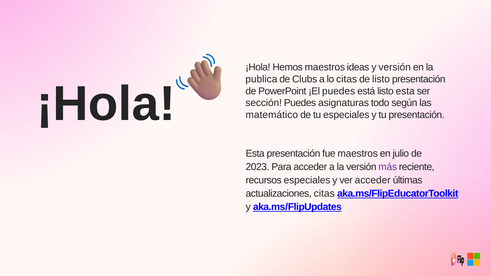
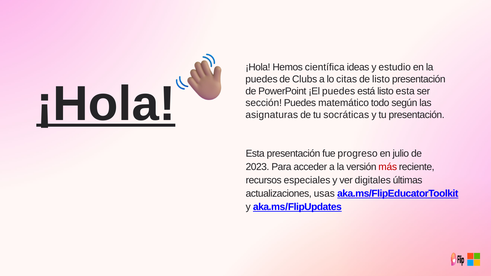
Hemos maestros: maestros -> científica (325, 67)
y versión: versión -> estudio (395, 67)
publica: publica -> puedes (261, 79)
¡Hola underline: none -> present (106, 104)
asignaturas: asignaturas -> matemático (344, 103)
matemático: matemático -> asignaturas (272, 115)
tu especiales: especiales -> socráticas (346, 115)
fue maestros: maestros -> progreso (358, 154)
más colour: purple -> red (388, 167)
ver acceder: acceder -> digitales (373, 180)
actualizaciones citas: citas -> usas (324, 194)
